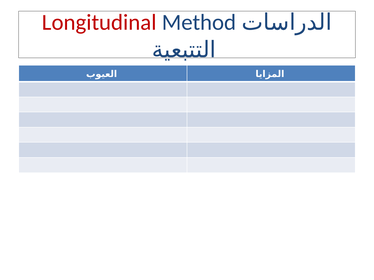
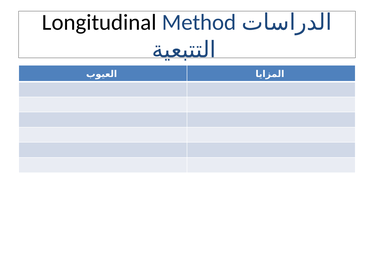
Longitudinal colour: red -> black (99, 22)
